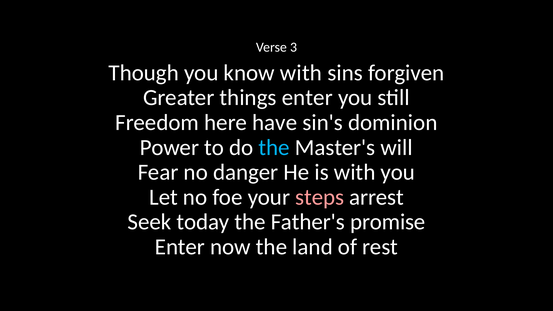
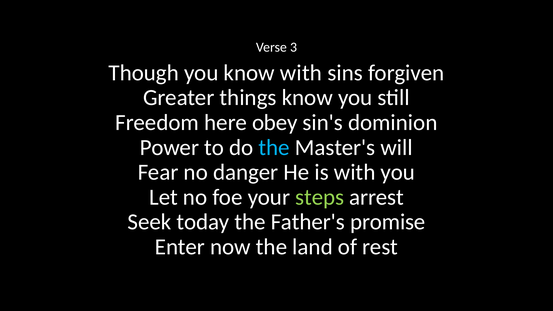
things enter: enter -> know (307, 98)
have: have -> obey (275, 123)
steps colour: pink -> light green (320, 197)
